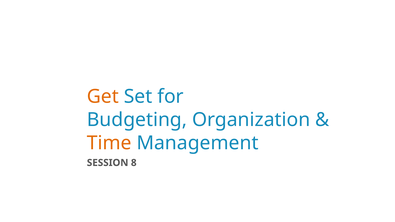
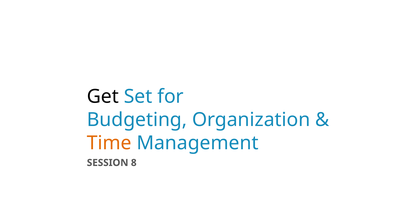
Get colour: orange -> black (103, 97)
